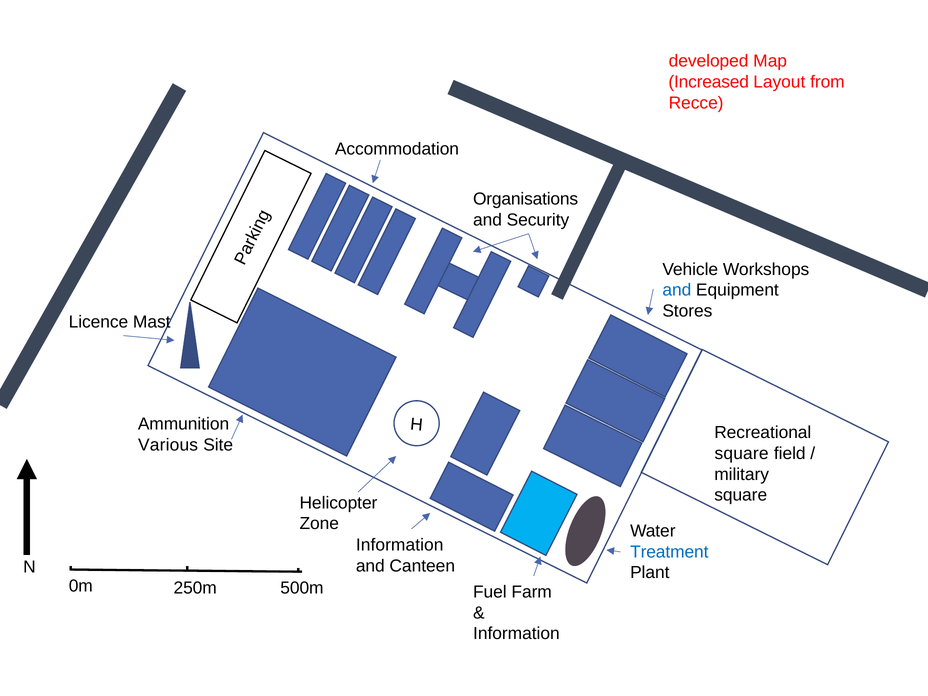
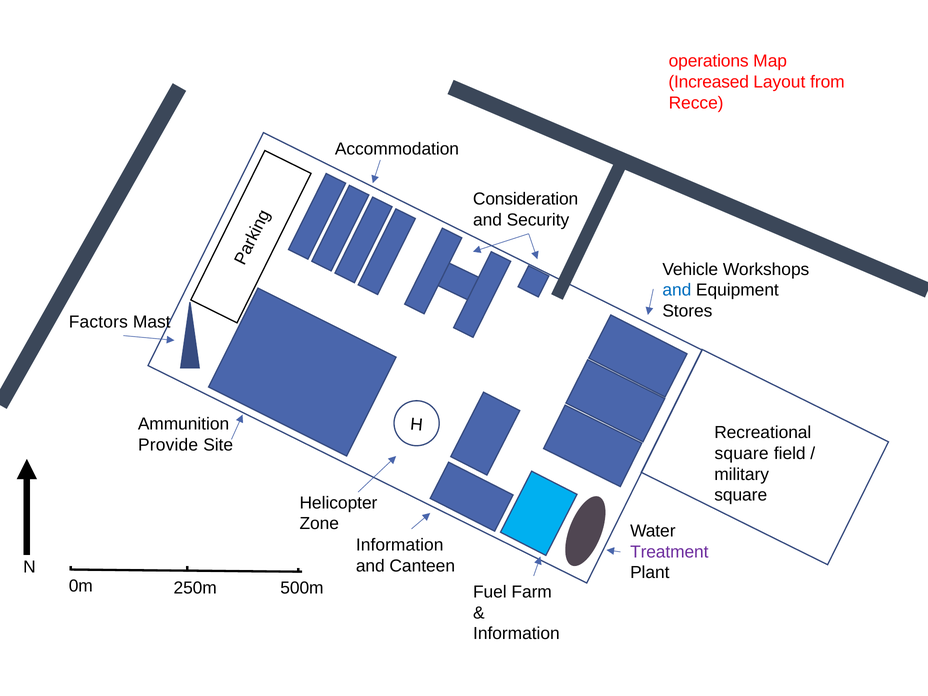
developed: developed -> operations (709, 61)
Organisations: Organisations -> Consideration (526, 199)
Licence: Licence -> Factors (98, 322)
Various: Various -> Provide (168, 445)
Treatment colour: blue -> purple (669, 552)
